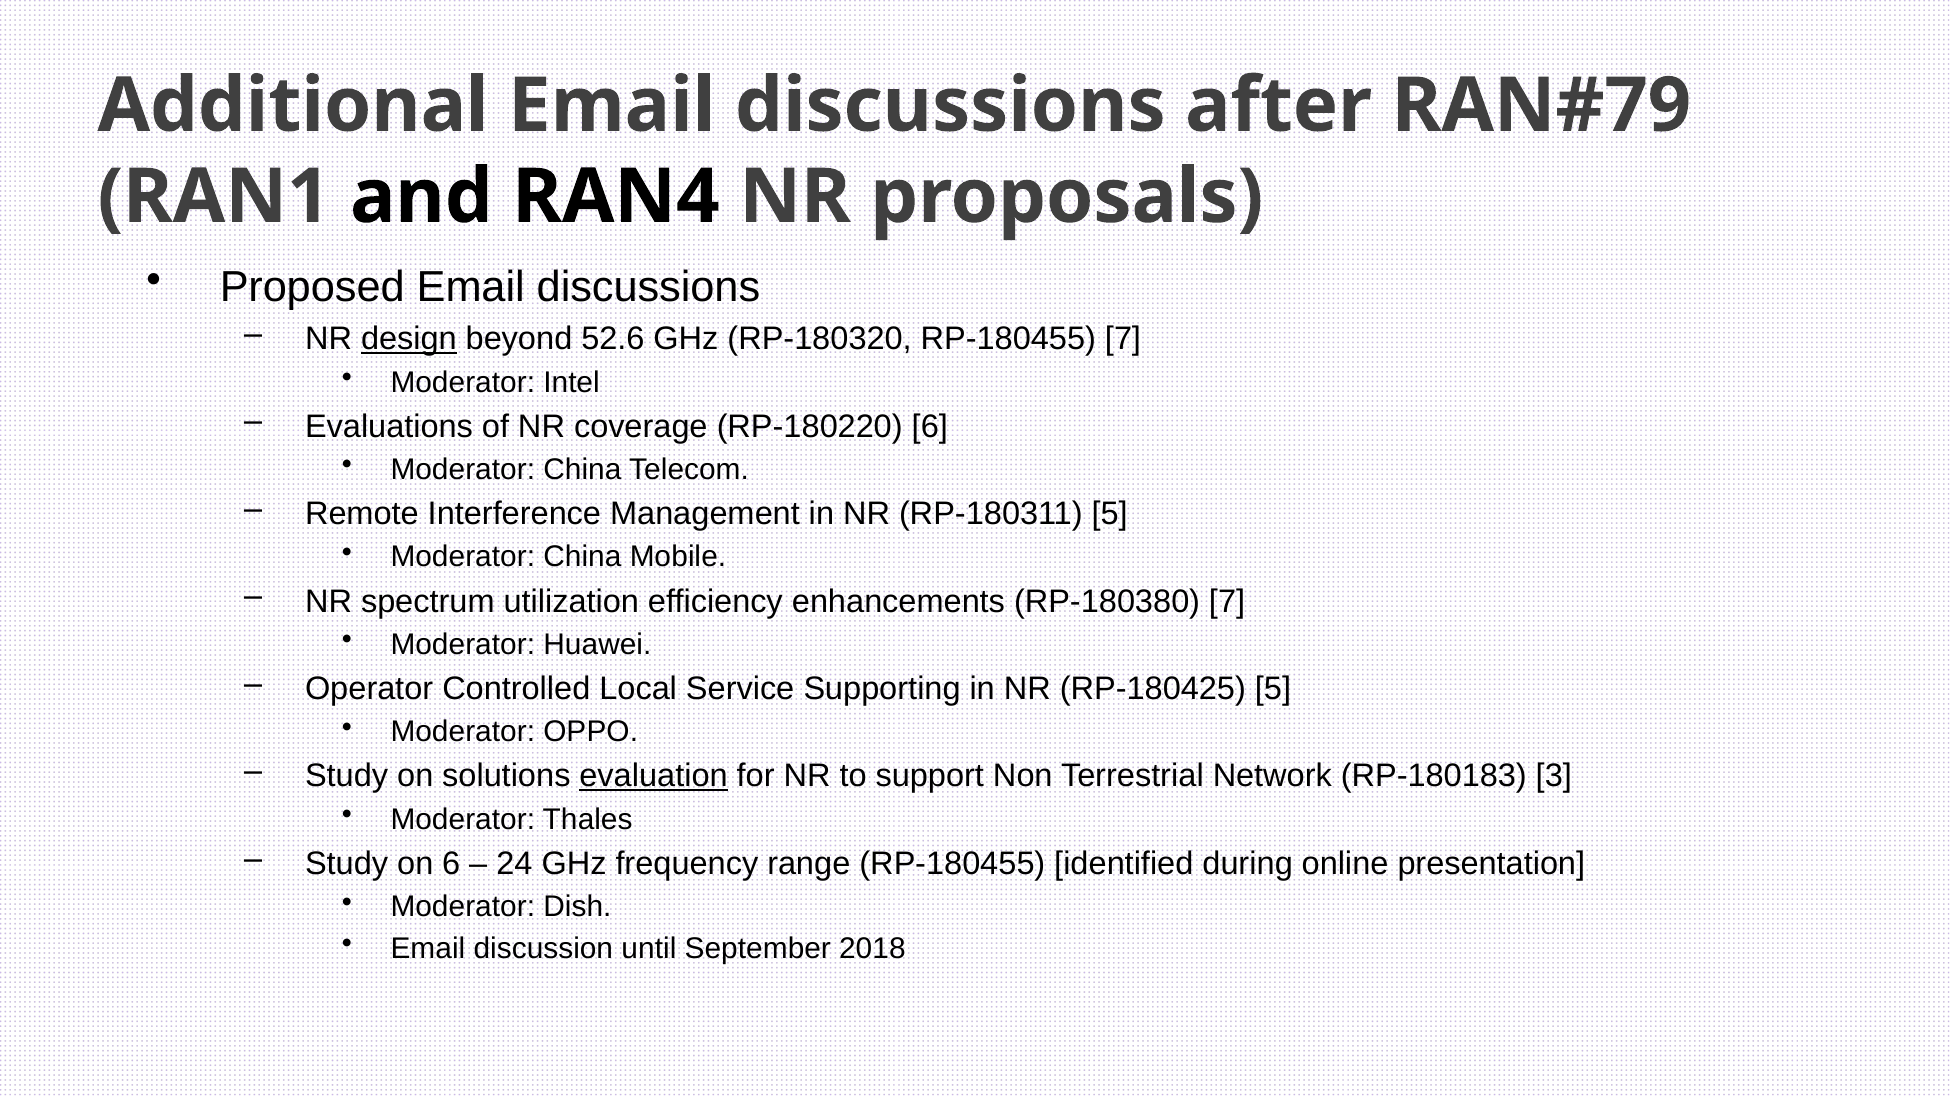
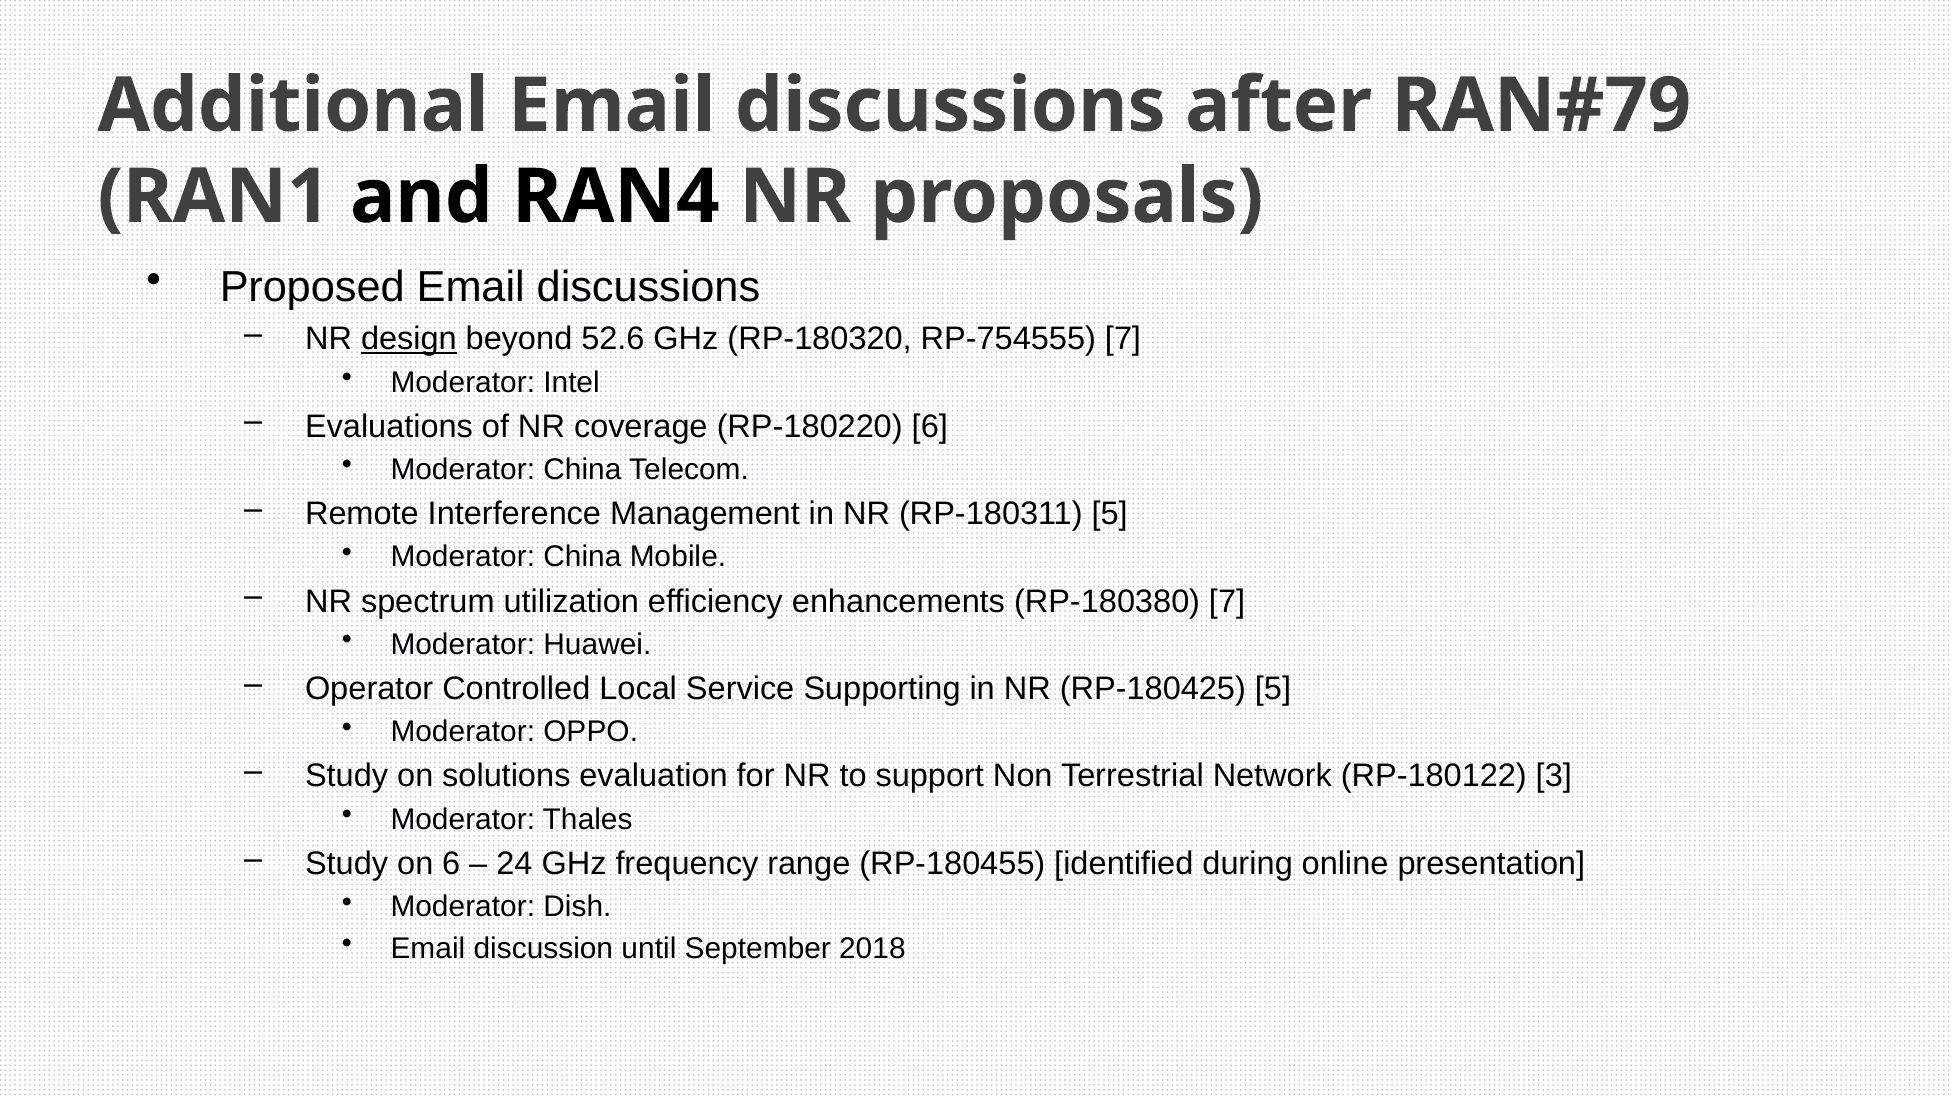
RP‑180455: RP‑180455 -> RP‑754555 (1008, 339)
evaluation underline: present -> none (654, 776)
RP‑180183: RP‑180183 -> RP‑180122 (1434, 776)
